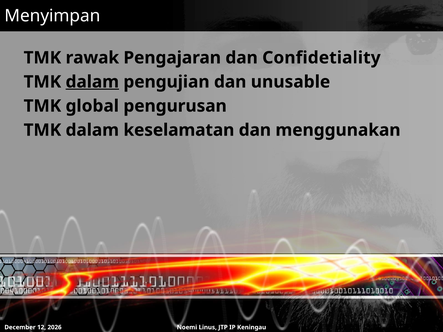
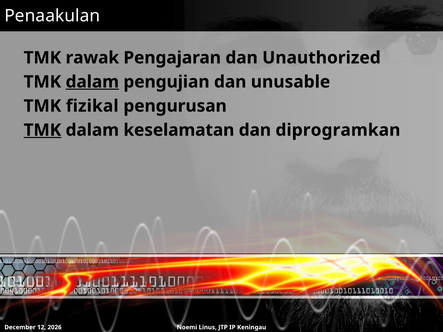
Menyimpan: Menyimpan -> Penaakulan (52, 16)
Confidetiality: Confidetiality -> Unauthorized (321, 58)
global: global -> fizikal (92, 106)
TMK underline: none -> present (42, 130)
menggunakan: menggunakan -> diprogramkan (338, 130)
